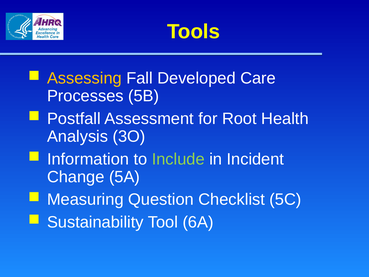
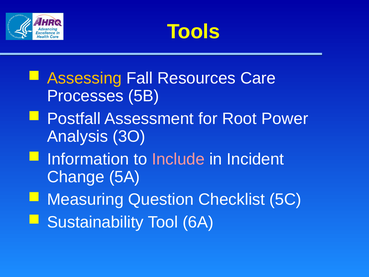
Developed: Developed -> Resources (196, 78)
Health: Health -> Power (285, 119)
Include colour: light green -> pink (178, 159)
